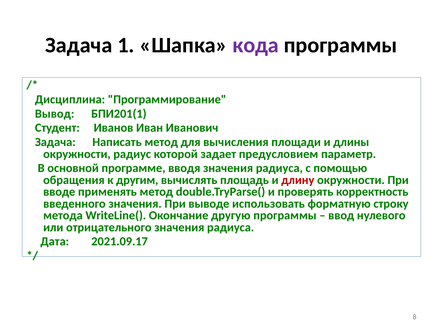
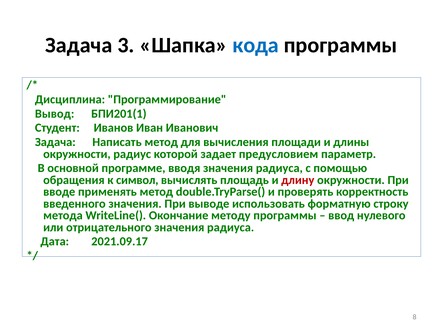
1: 1 -> 3 (126, 45)
кода colour: purple -> blue (256, 45)
другим: другим -> символ (137, 180)
другую: другую -> методу (231, 216)
